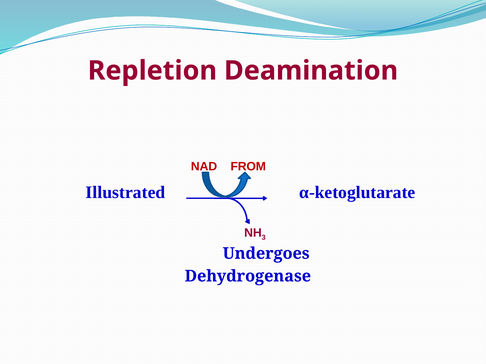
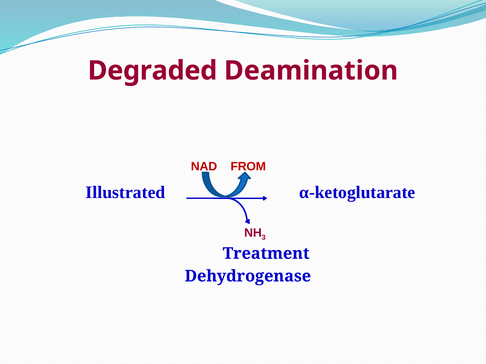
Repletion: Repletion -> Degraded (152, 71)
Undergoes: Undergoes -> Treatment (266, 254)
